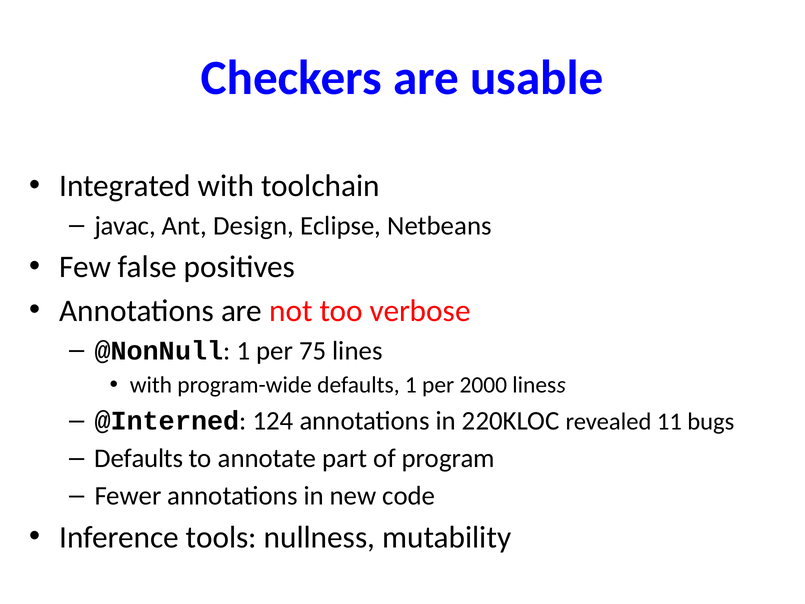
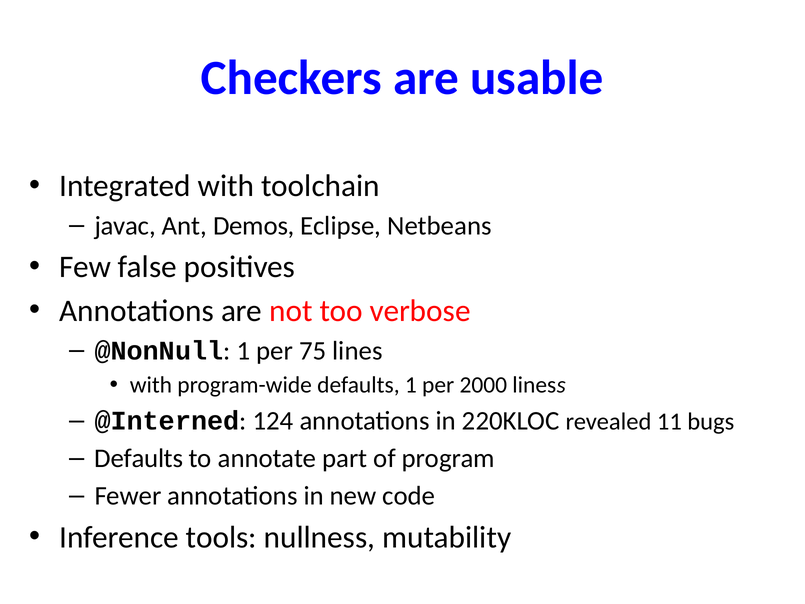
Design: Design -> Demos (254, 226)
